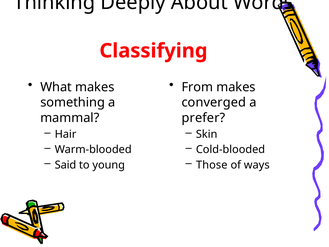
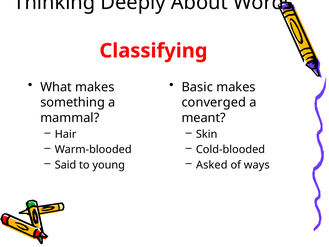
From: From -> Basic (197, 87)
prefer: prefer -> meant (204, 118)
Those: Those -> Asked (212, 165)
